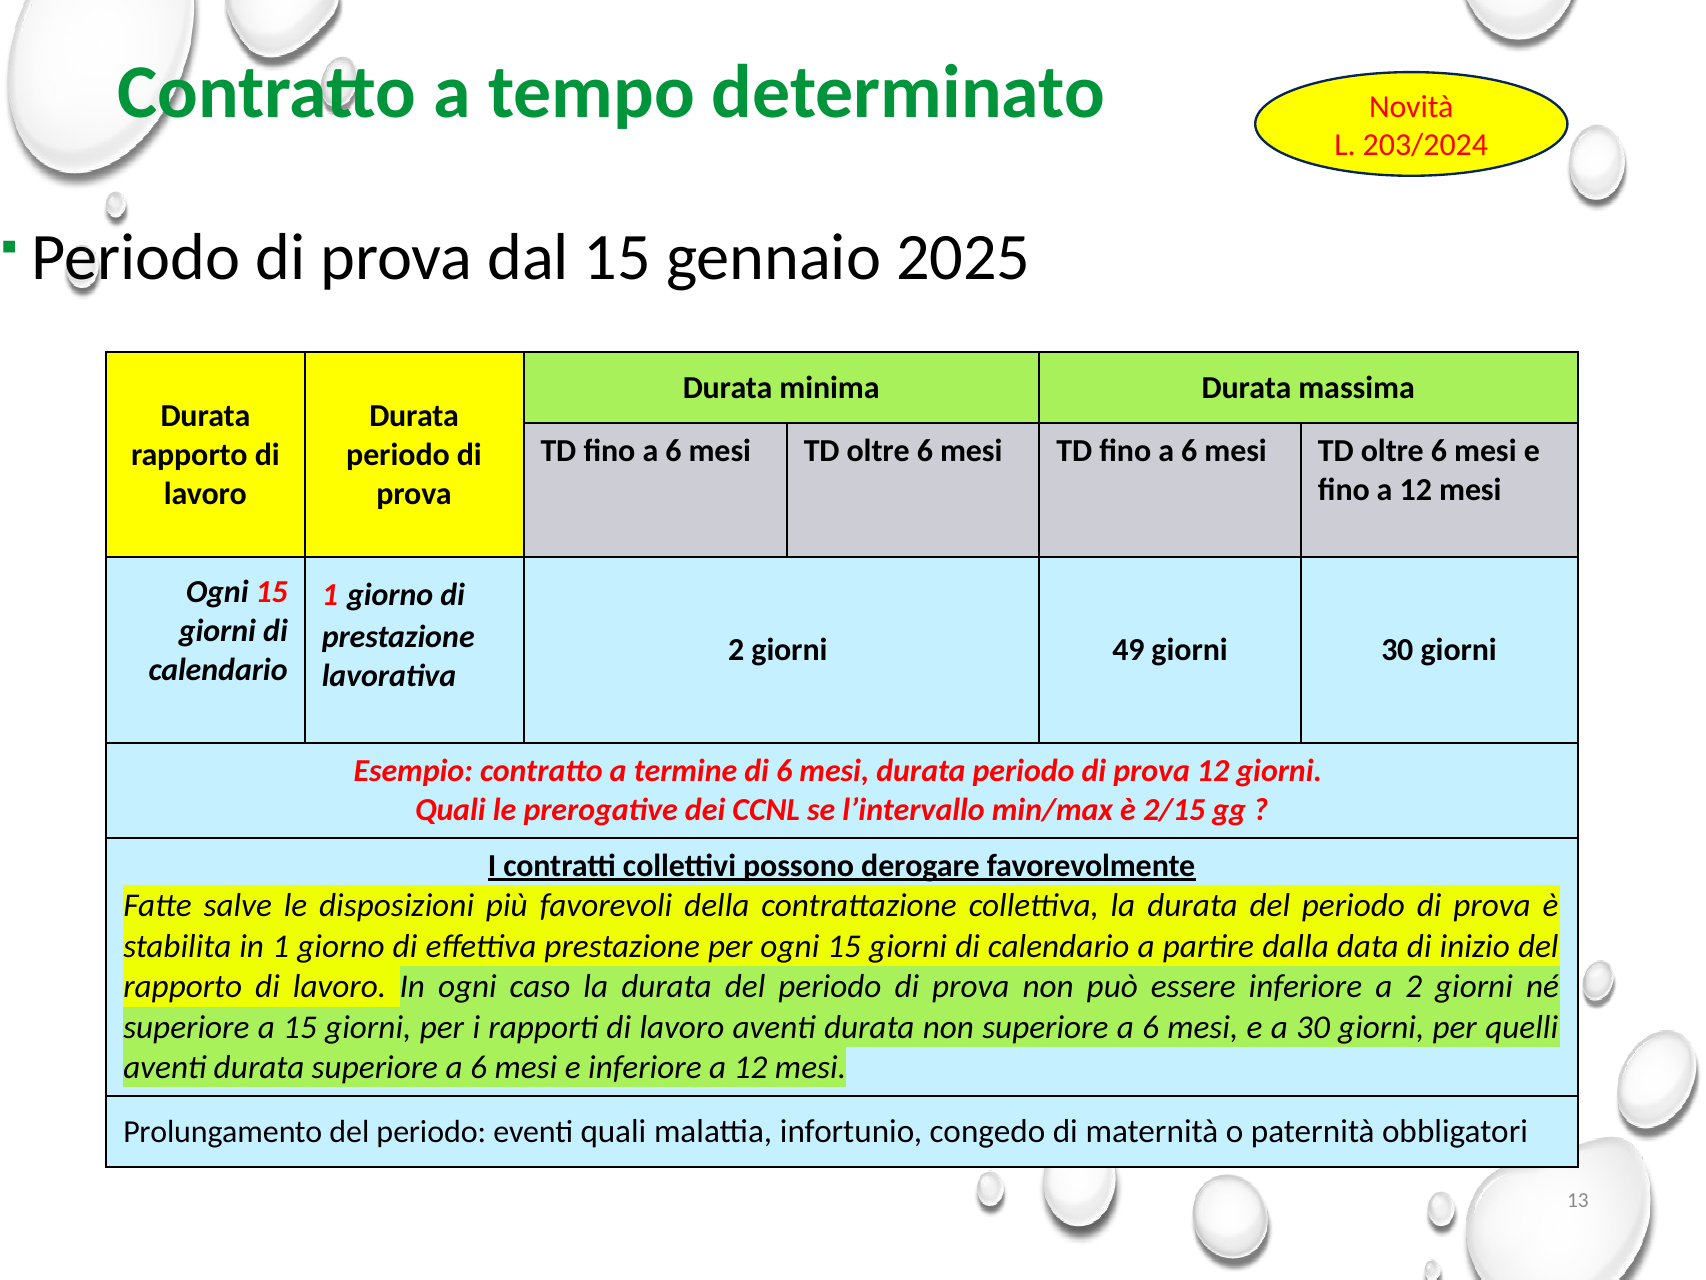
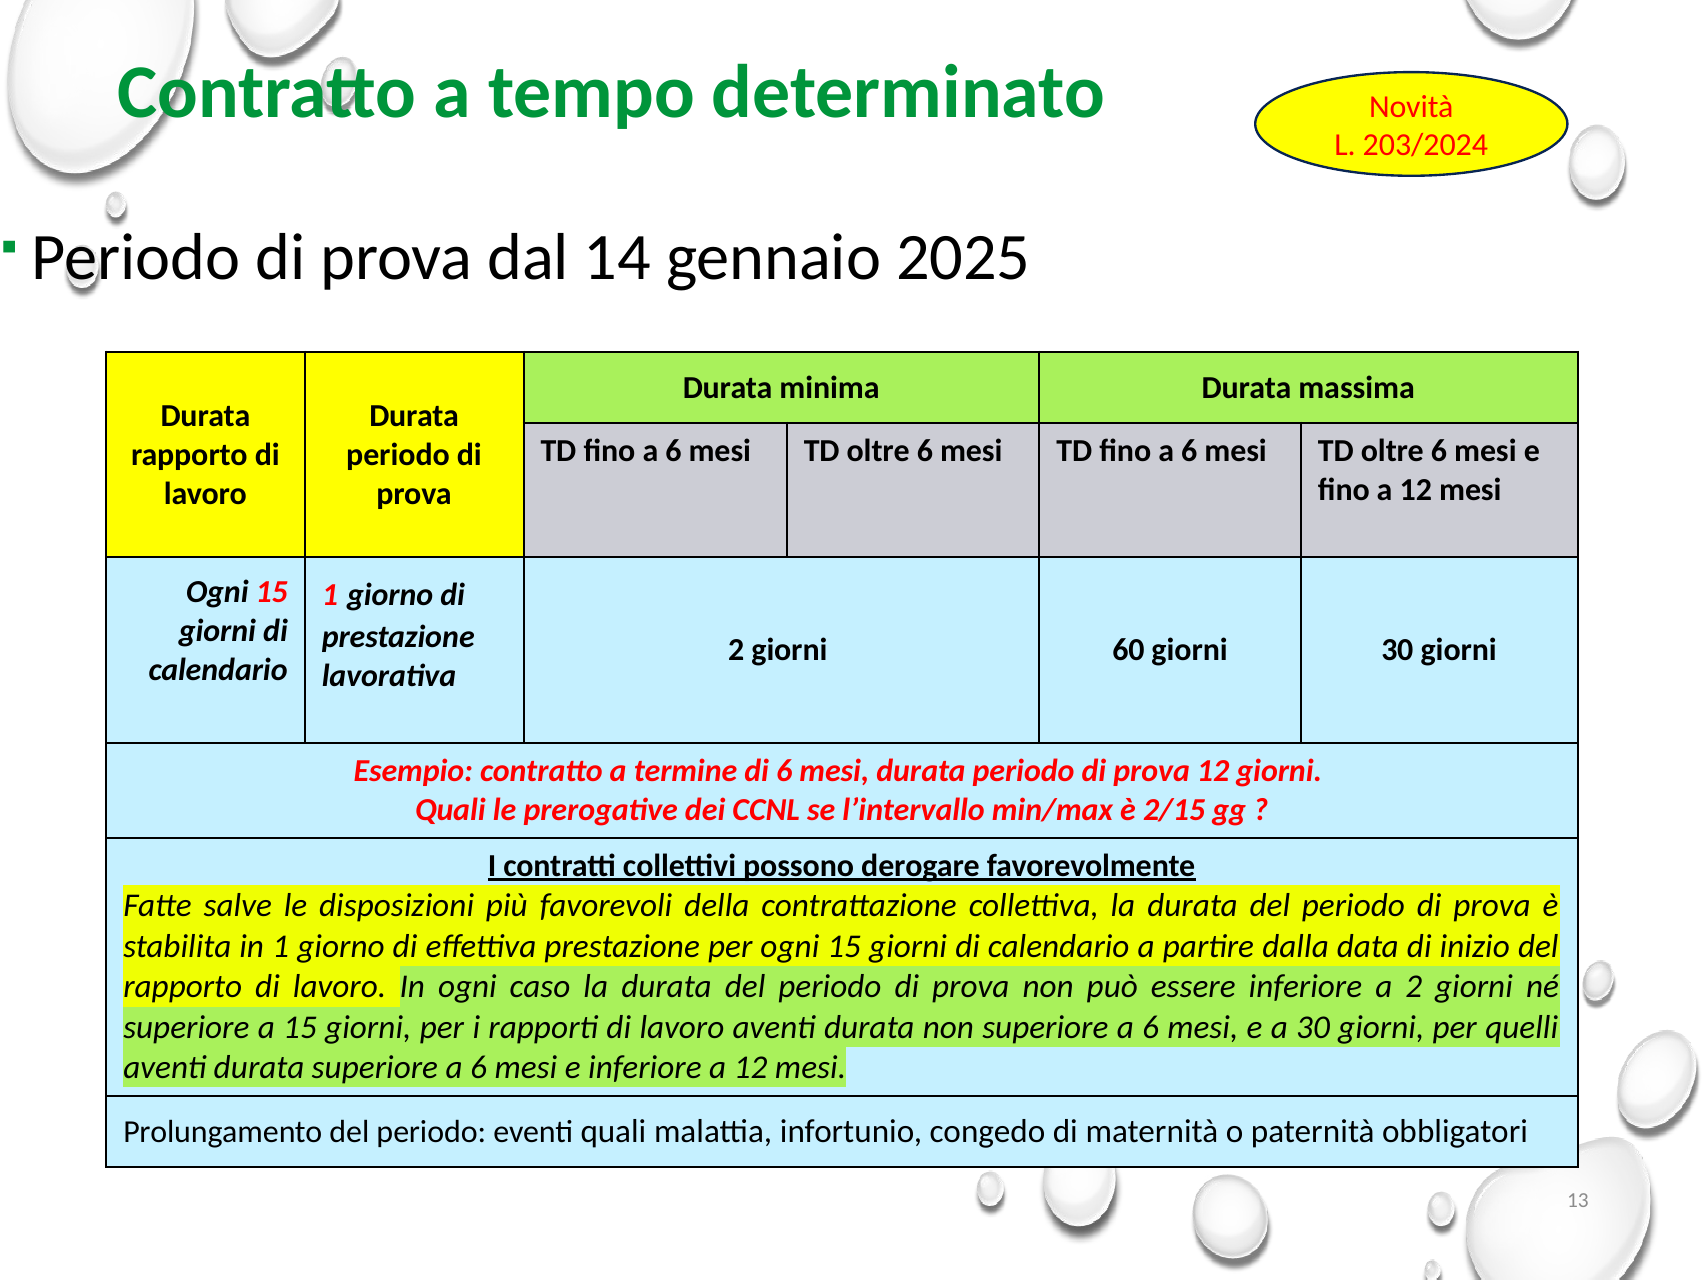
dal 15: 15 -> 14 (618, 257)
49: 49 -> 60 (1128, 650)
